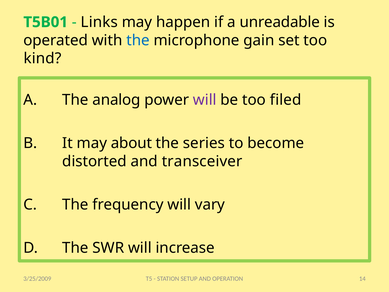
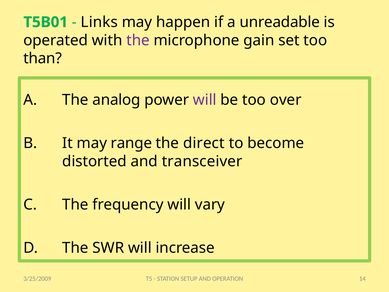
the colour: blue -> purple (138, 40)
kind: kind -> than (43, 58)
filed: filed -> over (286, 100)
about: about -> range (131, 143)
series: series -> direct (204, 143)
